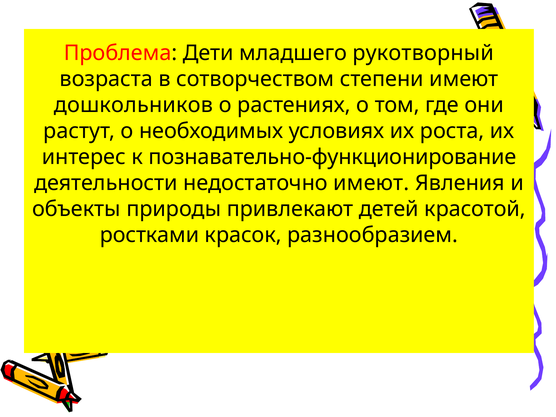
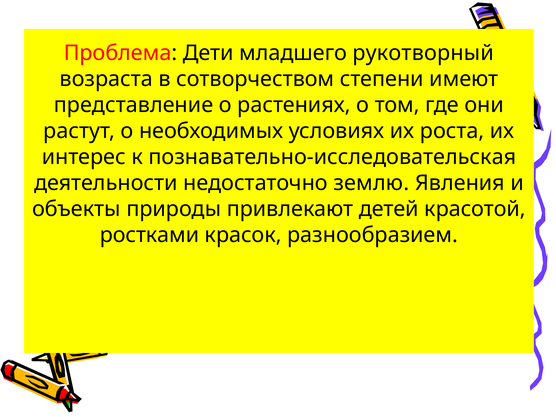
дошкольников: дошкольников -> представление (134, 105)
познавательно-функционирование: познавательно-функционирование -> познавательно-исследовательская (332, 157)
недостаточно имеют: имеют -> землю (371, 183)
